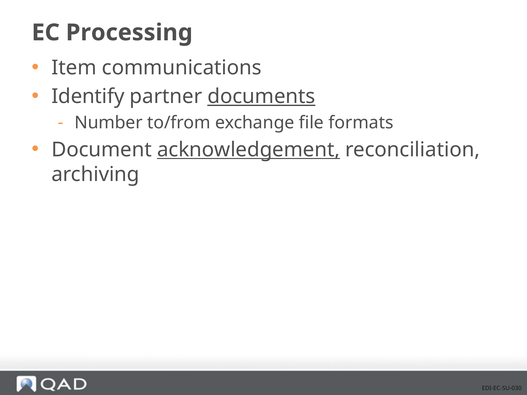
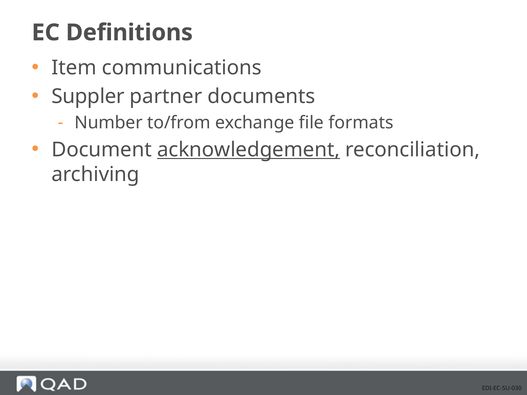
Processing: Processing -> Definitions (129, 33)
Identify: Identify -> Suppler (88, 96)
documents underline: present -> none (261, 96)
